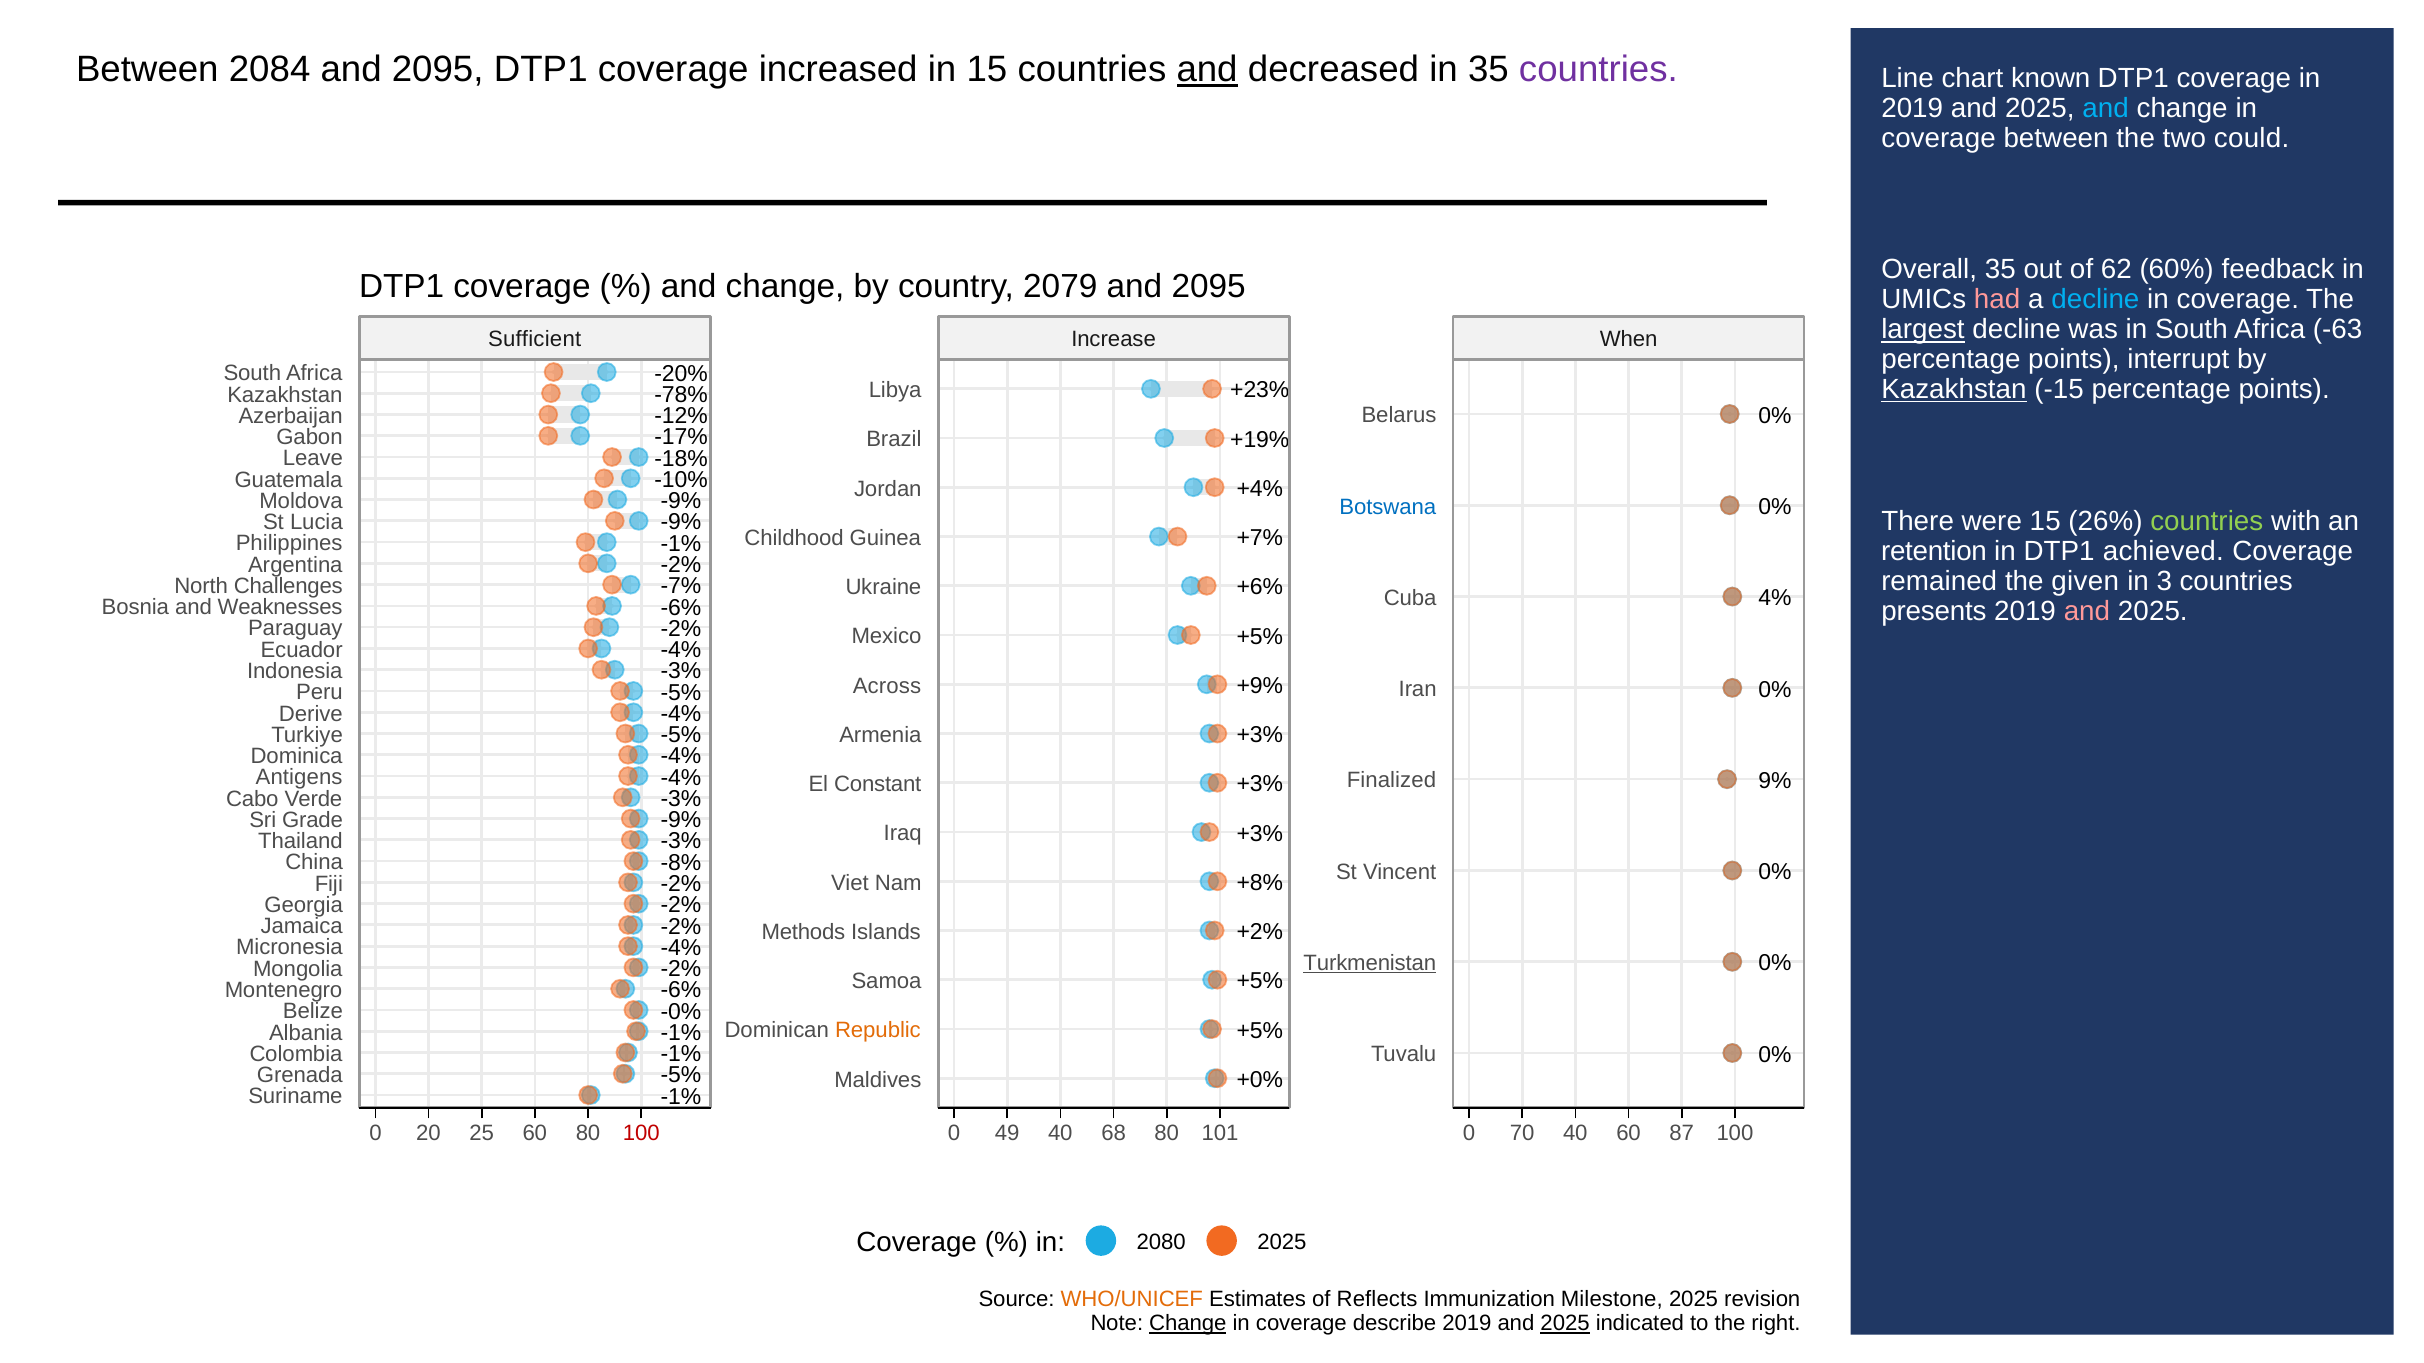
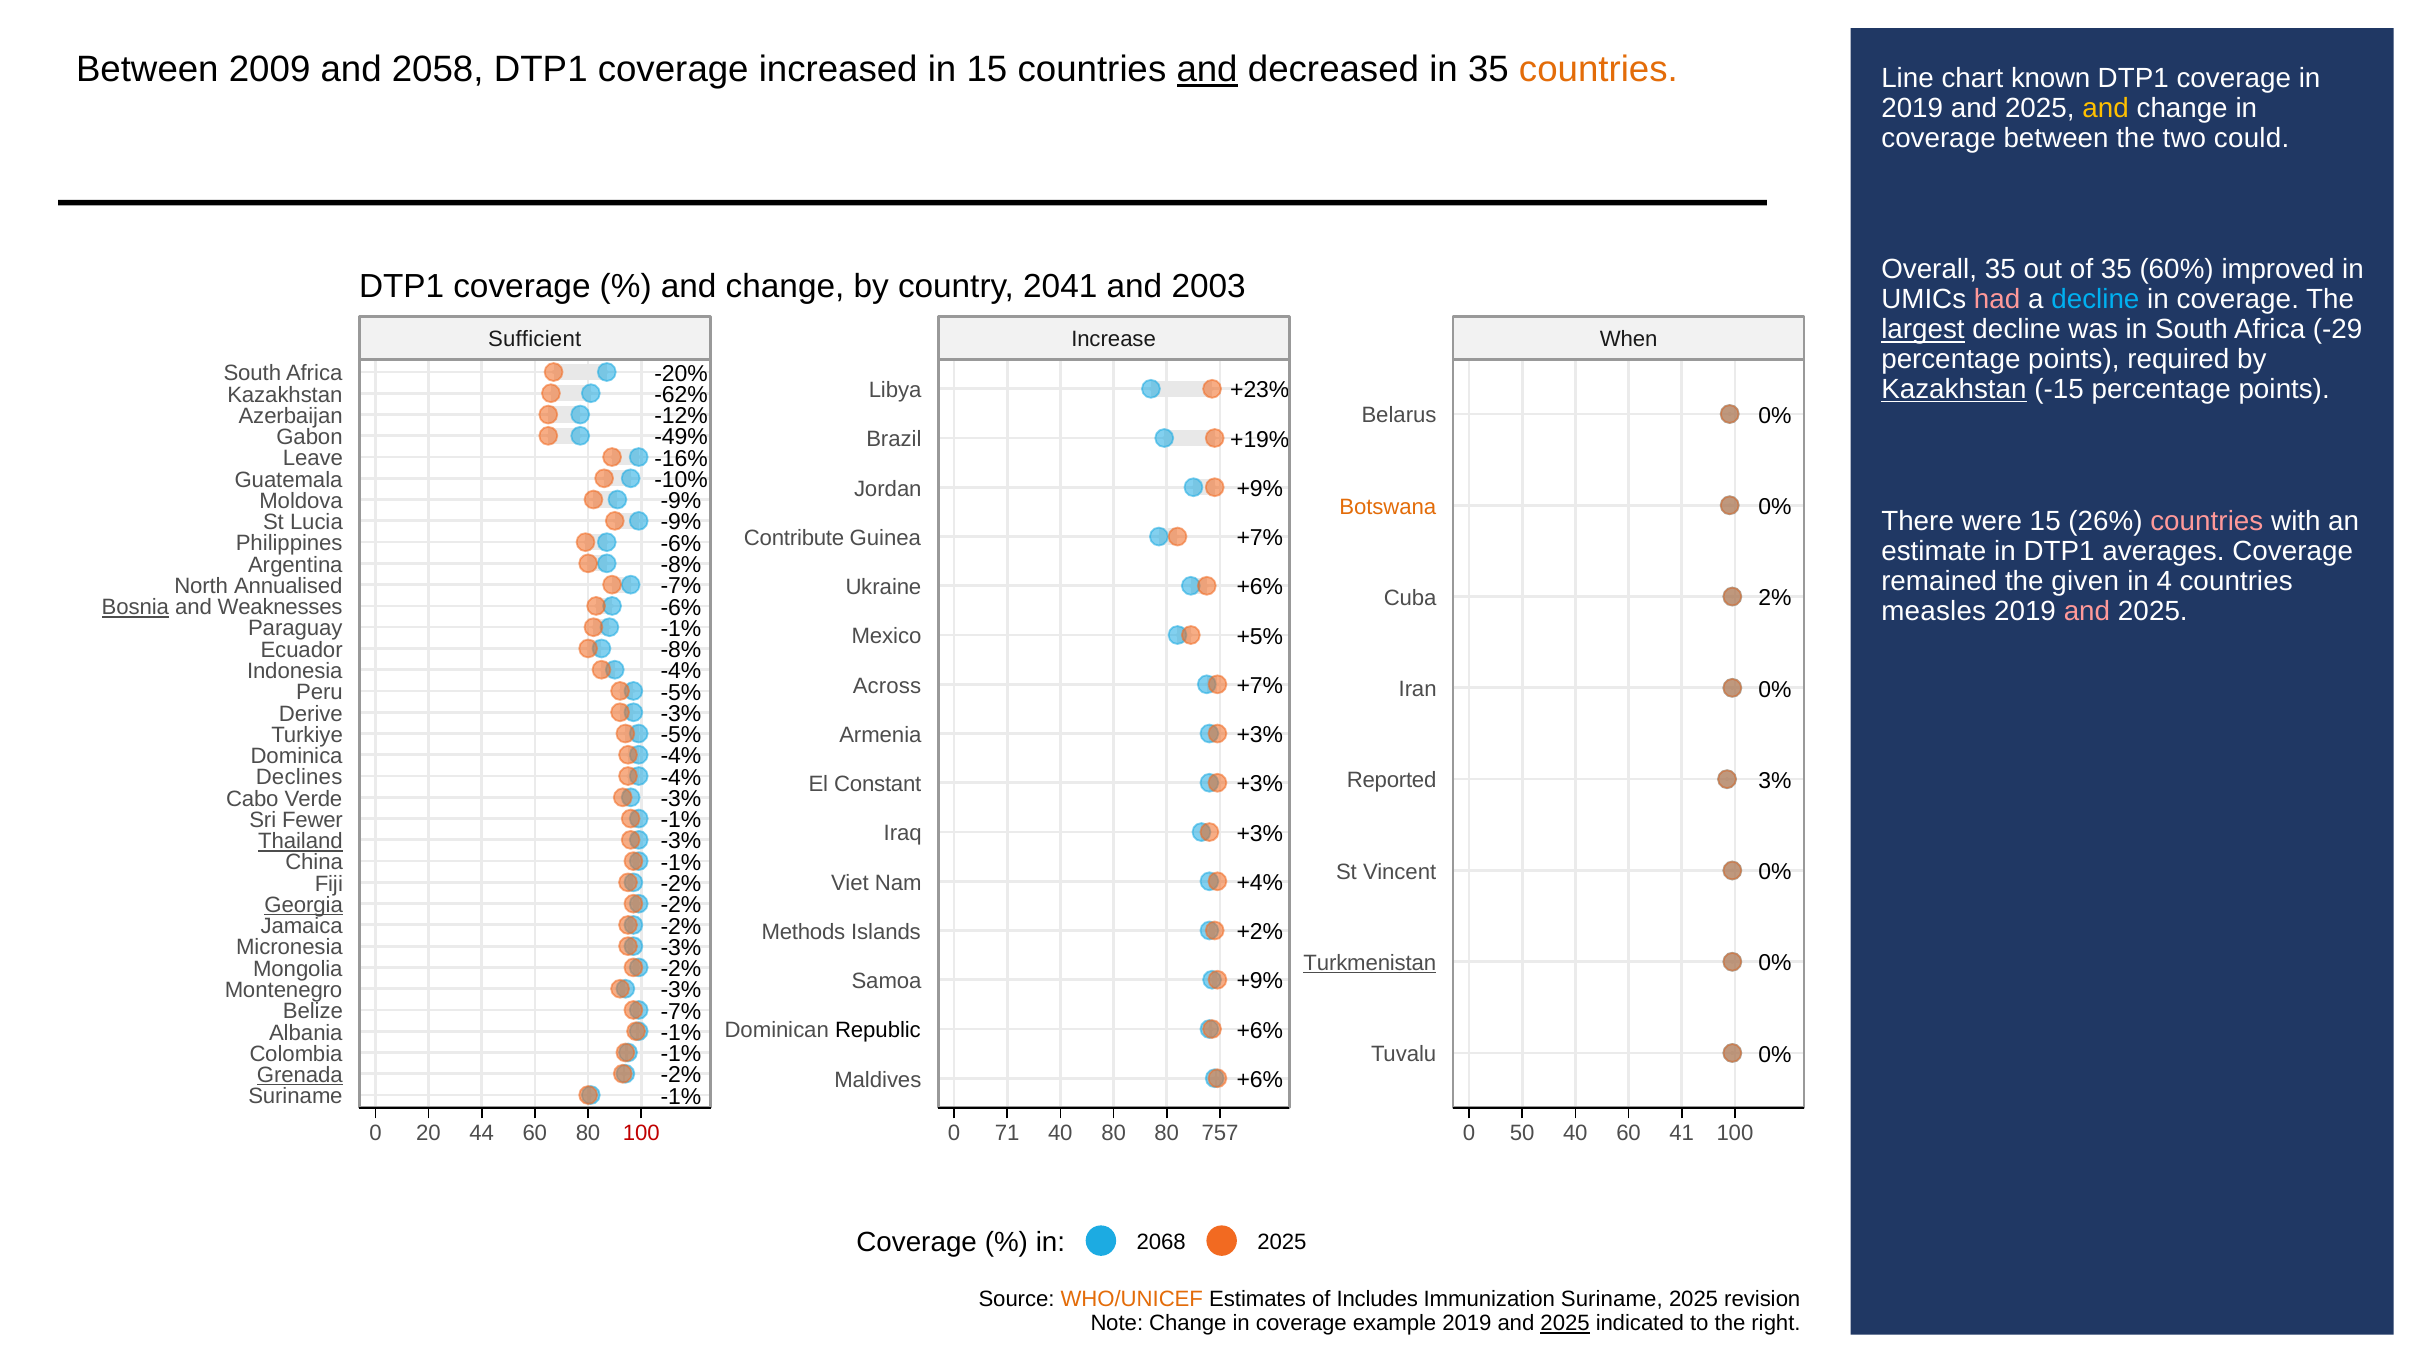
2084: 2084 -> 2009 (270, 70)
2095: 2095 -> 2058 (438, 70)
countries colour: purple -> orange (1598, 70)
and colour: light blue -> yellow (2106, 108)
of 62: 62 -> 35 (2116, 270)
feedback: feedback -> improved (2278, 270)
2079: 2079 -> 2041 (1060, 286)
2095: 2095 -> 2003 (1209, 286)
-63: -63 -> -29 (2338, 330)
interrupt: interrupt -> required (2178, 360)
-78%: -78% -> -62% (681, 395)
-17%: -17% -> -49% (681, 437)
-18%: -18% -> -16% (681, 459)
+4%: +4% -> +9% (1260, 489)
Botswana colour: blue -> orange (1388, 507)
countries colour: light green -> pink (2207, 521)
Childhood: Childhood -> Contribute (794, 538)
-1%: -1% -> -6% (681, 544)
retention: retention -> estimate (1934, 551)
achieved: achieved -> averages (2164, 551)
-2%: -2% -> -8% (681, 565)
3: 3 -> 4 (2164, 581)
Challenges: Challenges -> Annualised (288, 586)
4%: 4% -> 2% (1775, 598)
Bosnia underline: none -> present (135, 608)
presents: presents -> measles (1934, 611)
-2%: -2% -> -1% (681, 629)
-4%: -4% -> -8% (681, 650)
-3%: -3% -> -4% (681, 672)
+9%: +9% -> +7% (1260, 686)
-4%: -4% -> -3% (681, 714)
Antigens: Antigens -> Declines (299, 778)
9%: 9% -> 3% (1775, 781)
Finalized: Finalized -> Reported (1392, 781)
-9%: -9% -> -1% (681, 820)
Grade: Grade -> Fewer (313, 820)
Thailand underline: none -> present (300, 842)
-8%: -8% -> -1% (681, 863)
+8%: +8% -> +4% (1260, 883)
Georgia underline: none -> present (304, 905)
-4%: -4% -> -3% (681, 948)
+5%: +5% -> +9% (1260, 982)
-6%: -6% -> -3% (681, 991)
-0%: -0% -> -7% (681, 1012)
+5%: +5% -> +6% (1260, 1031)
Republic colour: orange -> black (878, 1031)
-5%: -5% -> -2% (681, 1076)
Grenada underline: none -> present (300, 1076)
+0%: +0% -> +6% (1260, 1080)
25: 25 -> 44 (482, 1134)
49: 49 -> 71 (1007, 1134)
40 68: 68 -> 80 (1114, 1134)
101: 101 -> 757 (1220, 1134)
70: 70 -> 50 (1522, 1134)
87: 87 -> 41 (1682, 1134)
2080: 2080 -> 2068 (1161, 1243)
Reflects: Reflects -> Includes (1377, 1300)
Immunization Milestone: Milestone -> Suriname (1612, 1300)
Change underline: present -> none (1188, 1324)
describe: describe -> example (1395, 1324)
